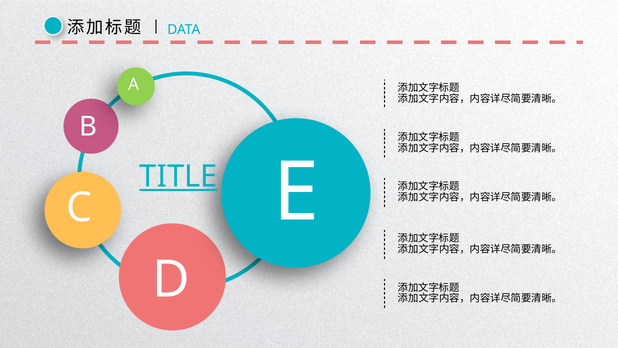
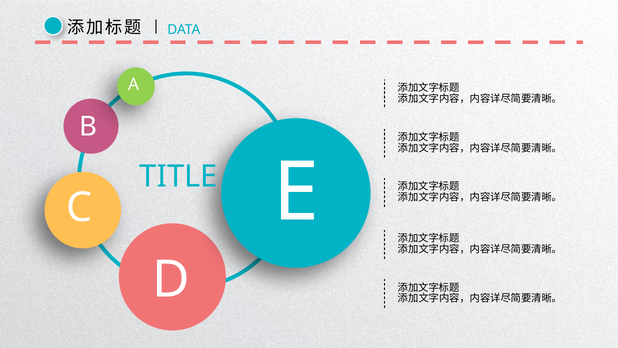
TITLE underline: present -> none (179, 177)
